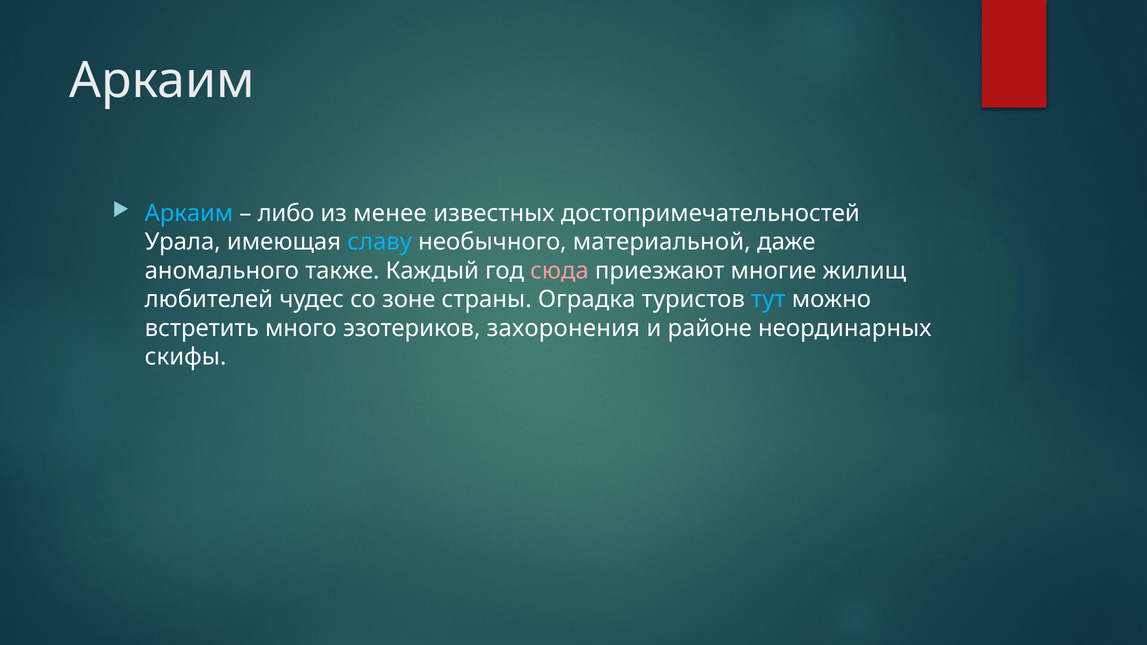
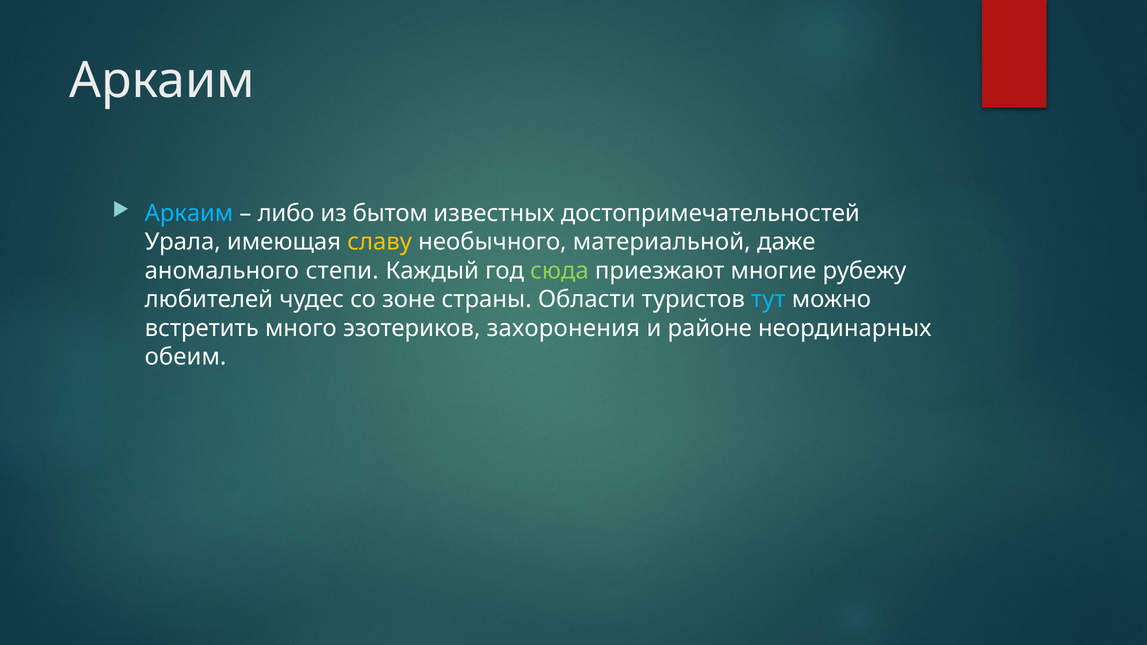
менее: менее -> бытом (390, 213)
славу colour: light blue -> yellow (380, 242)
также: также -> степи (342, 271)
сюда colour: pink -> light green (559, 271)
жилищ: жилищ -> рубежу (864, 271)
Оградка: Оградка -> Области (587, 300)
скифы: скифы -> обеим (186, 357)
